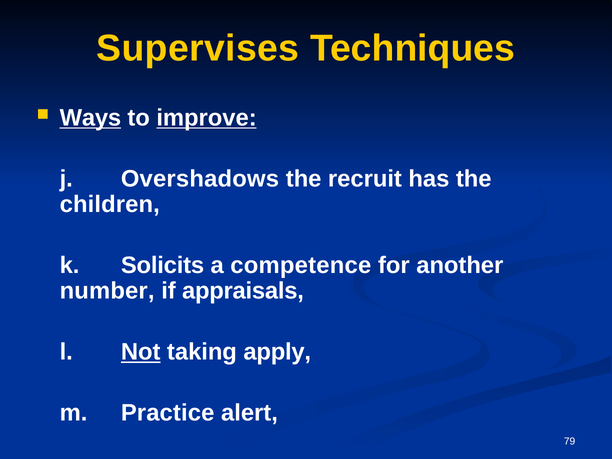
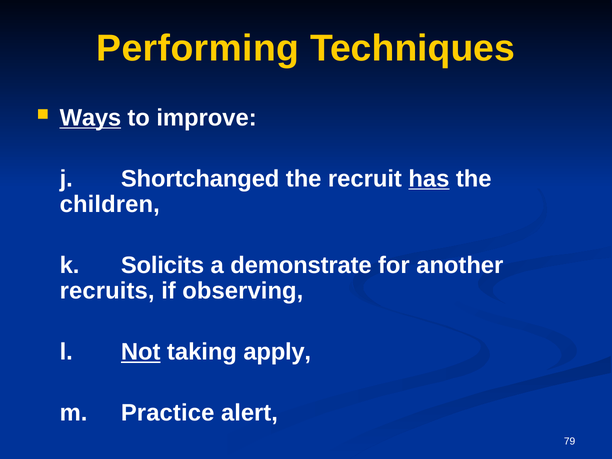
Supervises: Supervises -> Performing (198, 49)
improve underline: present -> none (207, 118)
Overshadows: Overshadows -> Shortchanged (200, 179)
has underline: none -> present (429, 179)
competence: competence -> demonstrate (301, 265)
number: number -> recruits (107, 291)
appraisals: appraisals -> observing (243, 291)
